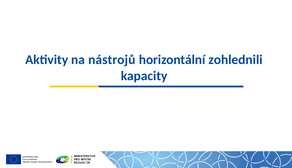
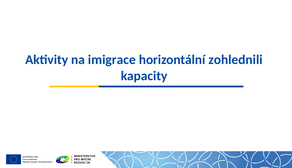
nástrojů: nástrojů -> imigrace (112, 60)
